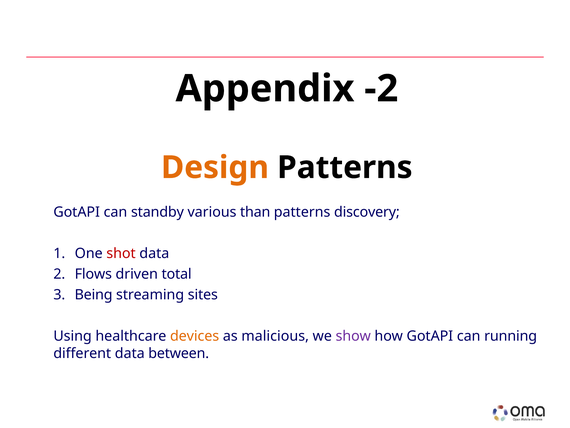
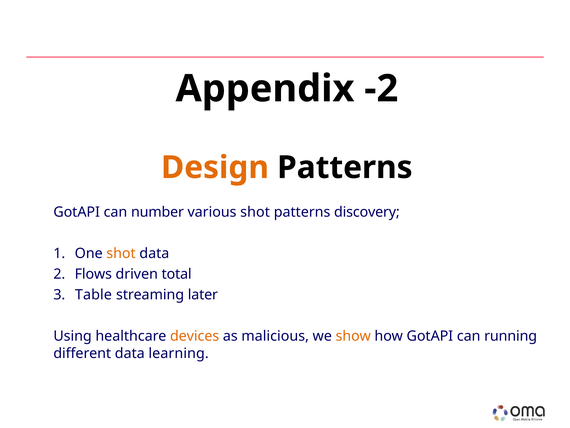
standby: standby -> number (157, 212)
various than: than -> shot (255, 212)
shot colour: red -> orange (121, 253)
Being: Being -> Table (93, 294)
sites: sites -> later (203, 294)
show colour: purple -> orange (353, 336)
between: between -> learning (179, 353)
